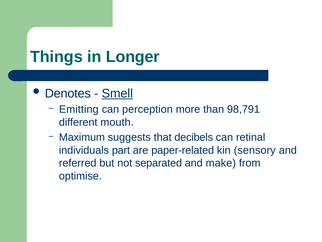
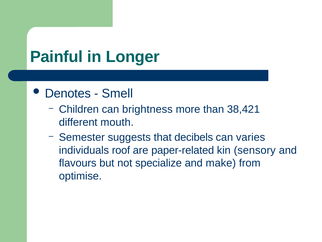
Things: Things -> Painful (56, 57)
Smell underline: present -> none (117, 93)
Emitting: Emitting -> Children (79, 109)
perception: perception -> brightness (147, 109)
98,791: 98,791 -> 38,421 (243, 109)
Maximum: Maximum -> Semester (82, 137)
retinal: retinal -> varies (251, 137)
part: part -> roof (121, 150)
referred: referred -> flavours (78, 163)
separated: separated -> specialize (159, 163)
